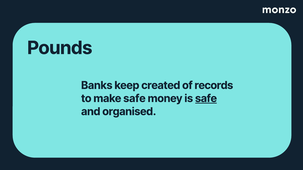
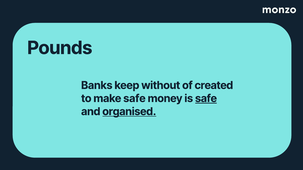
created: created -> without (161, 86)
records: records -> created (214, 86)
organised underline: none -> present (129, 112)
